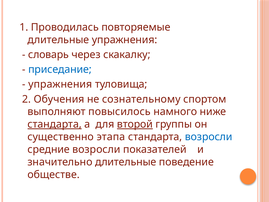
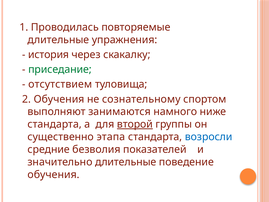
словарь: словарь -> история (49, 55)
приседание colour: blue -> green (60, 69)
упражнения: упражнения -> отсутствием (60, 84)
повысилось: повысилось -> занимаются (120, 112)
стандарта underline: present -> none (55, 124)
средние возросли: возросли -> безволия (96, 149)
обществе: обществе -> обучения (54, 174)
